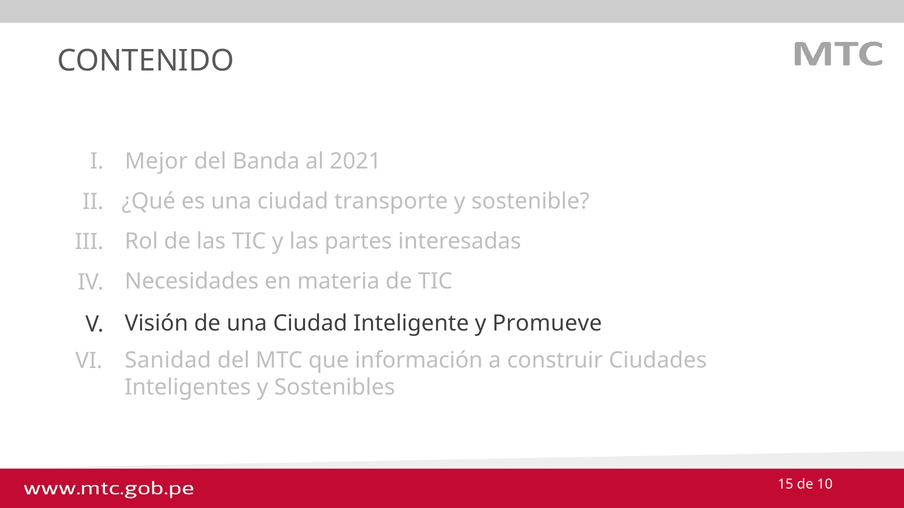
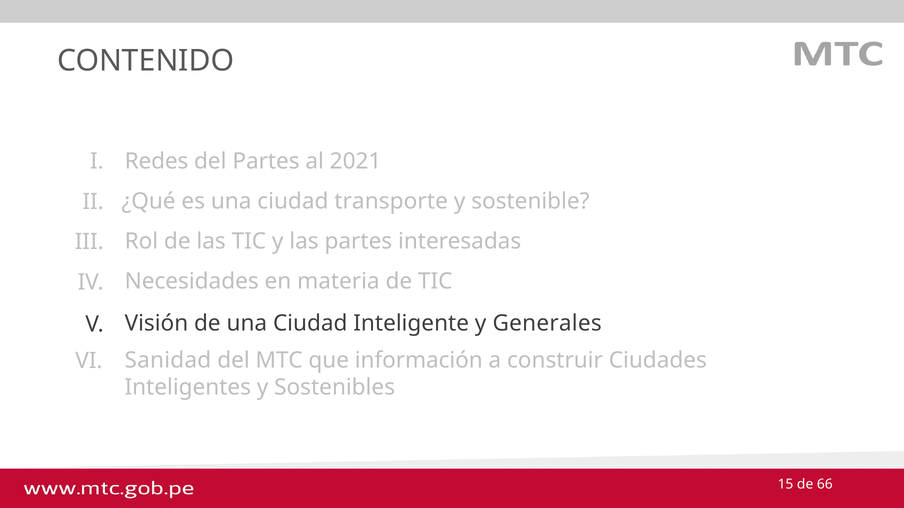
Mejor: Mejor -> Redes (157, 162)
del Banda: Banda -> Partes (266, 162)
Promueve: Promueve -> Generales (547, 324)
10: 10 -> 66 (825, 485)
